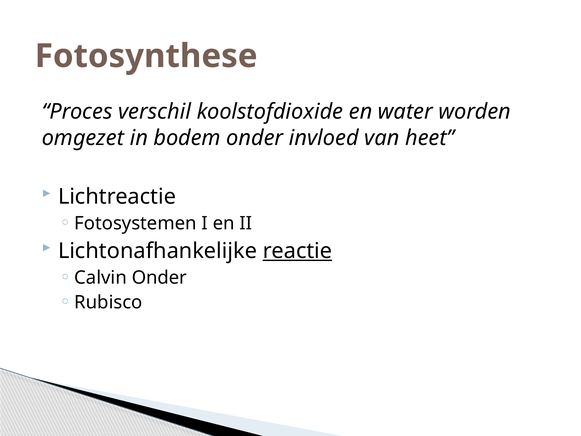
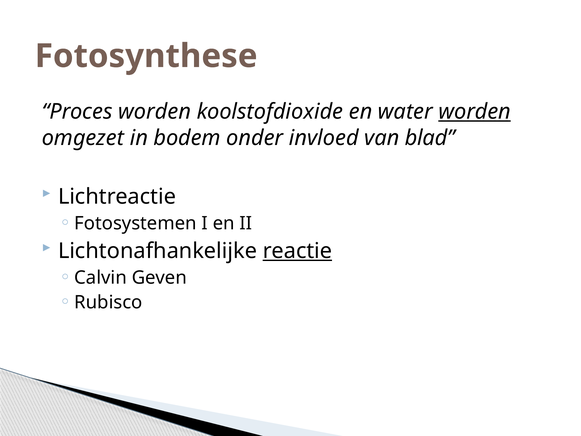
Proces verschil: verschil -> worden (155, 112)
worden underline: none -> present (475, 112)
heet: heet -> blad (430, 138)
Calvin Onder: Onder -> Geven (159, 277)
